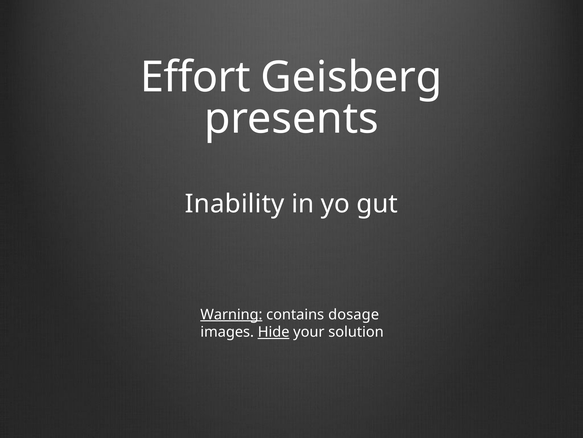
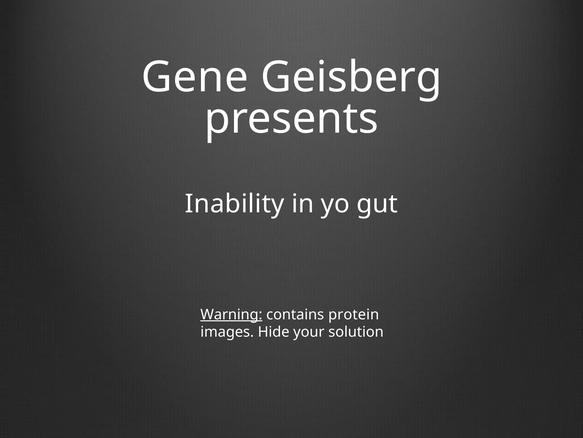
Effort: Effort -> Gene (195, 77)
dosage: dosage -> protein (354, 314)
Hide underline: present -> none (274, 332)
